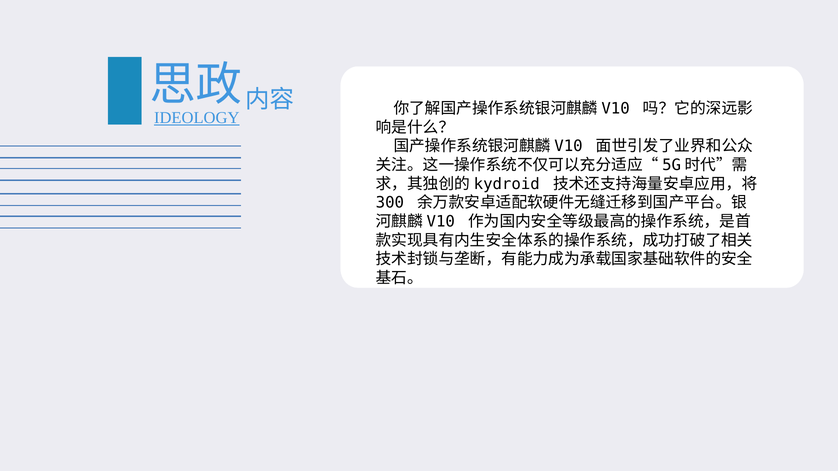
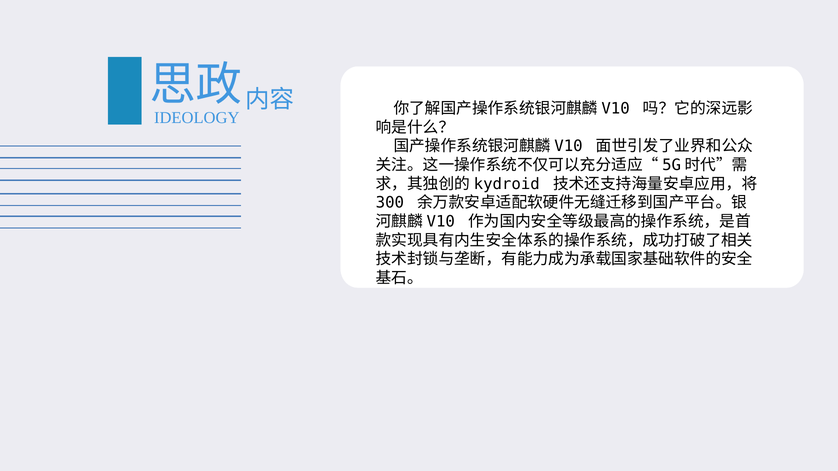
IDEOLOGY underline: present -> none (197, 118)
